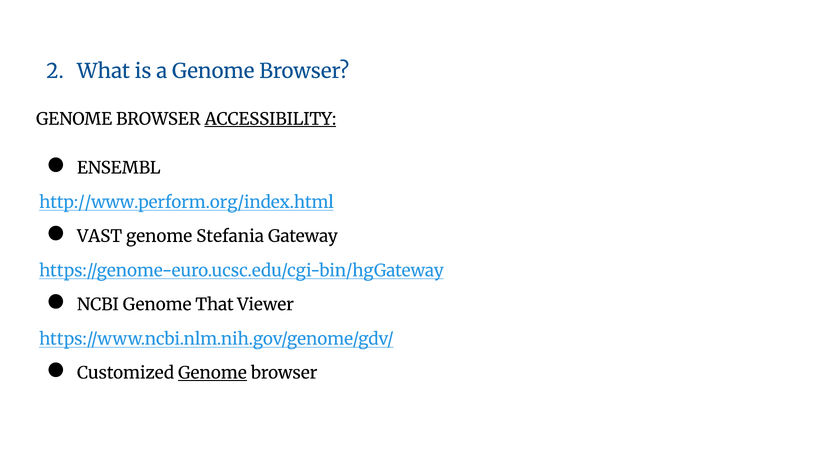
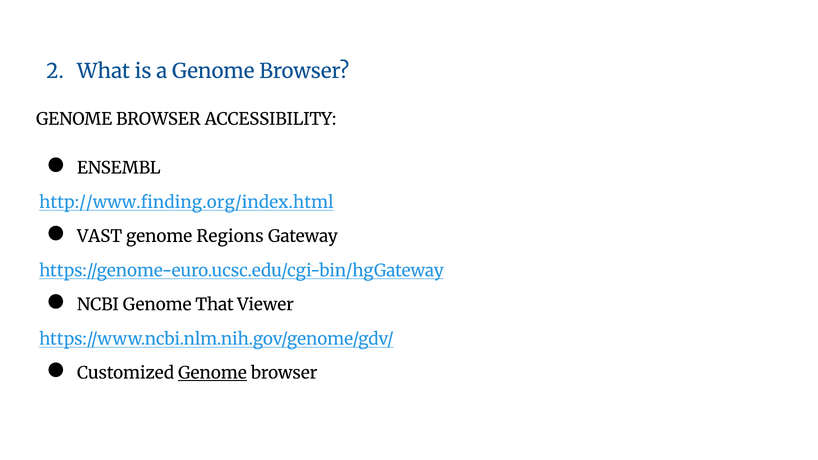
ACCESSIBILITY underline: present -> none (270, 119)
http://www.perform.org/index.html: http://www.perform.org/index.html -> http://www.finding.org/index.html (186, 202)
Stefania: Stefania -> Regions (230, 236)
